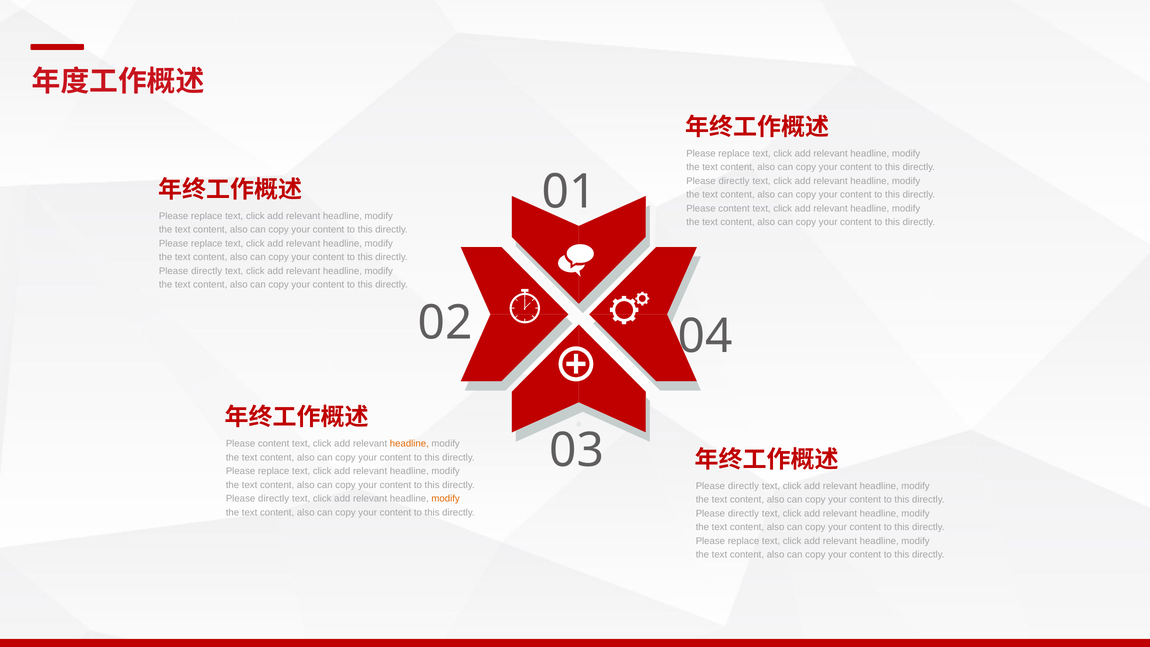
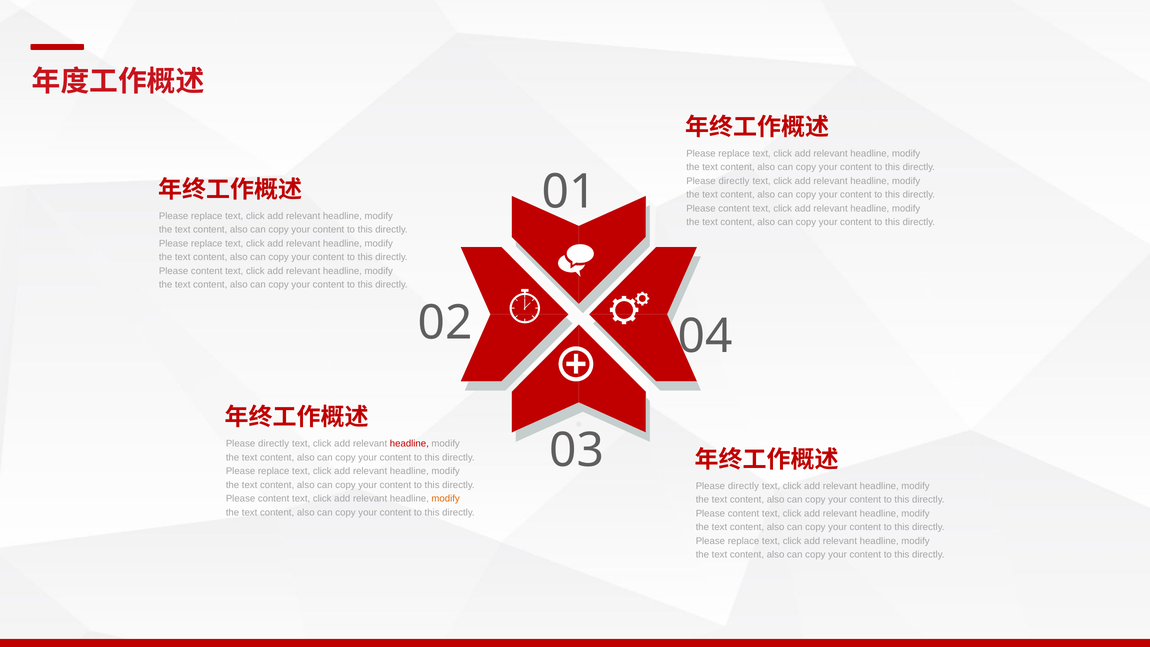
directly: directly -> content (207, 271)
content: content -> directly (274, 444)
headline colour: orange -> red (409, 444)
directly: directly -> content (274, 499)
directly: directly -> content (743, 513)
